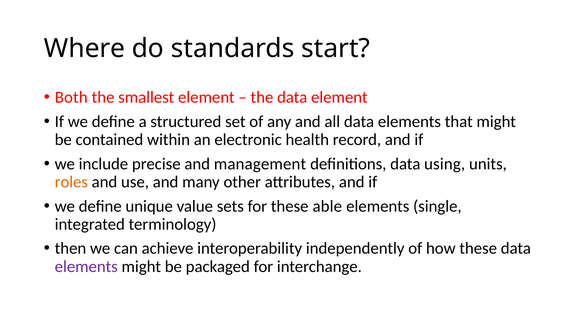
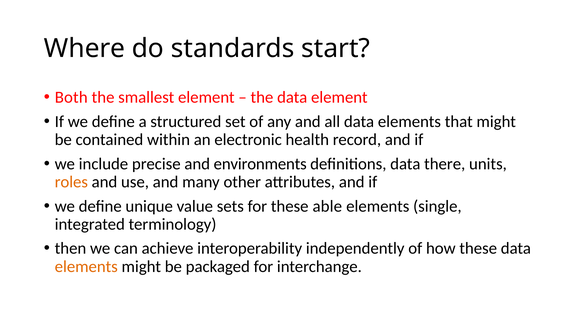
management: management -> environments (260, 164)
using: using -> there (445, 164)
elements colour: purple -> orange (86, 267)
